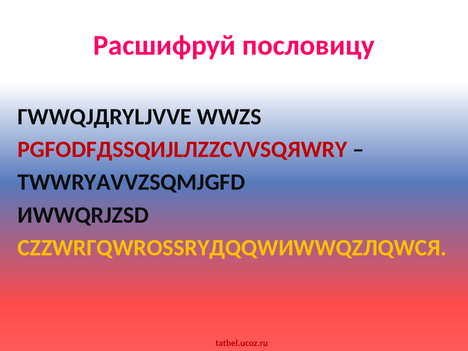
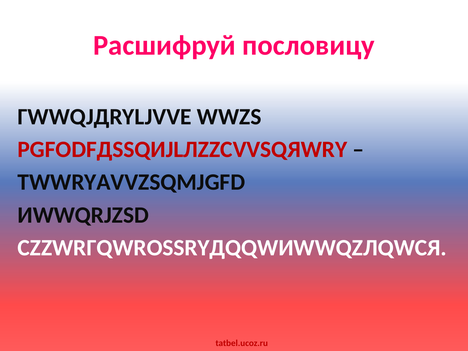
СZZWRГQWRОSSRYДQQWИWWQZЛQWСЯ colour: yellow -> white (232, 248)
